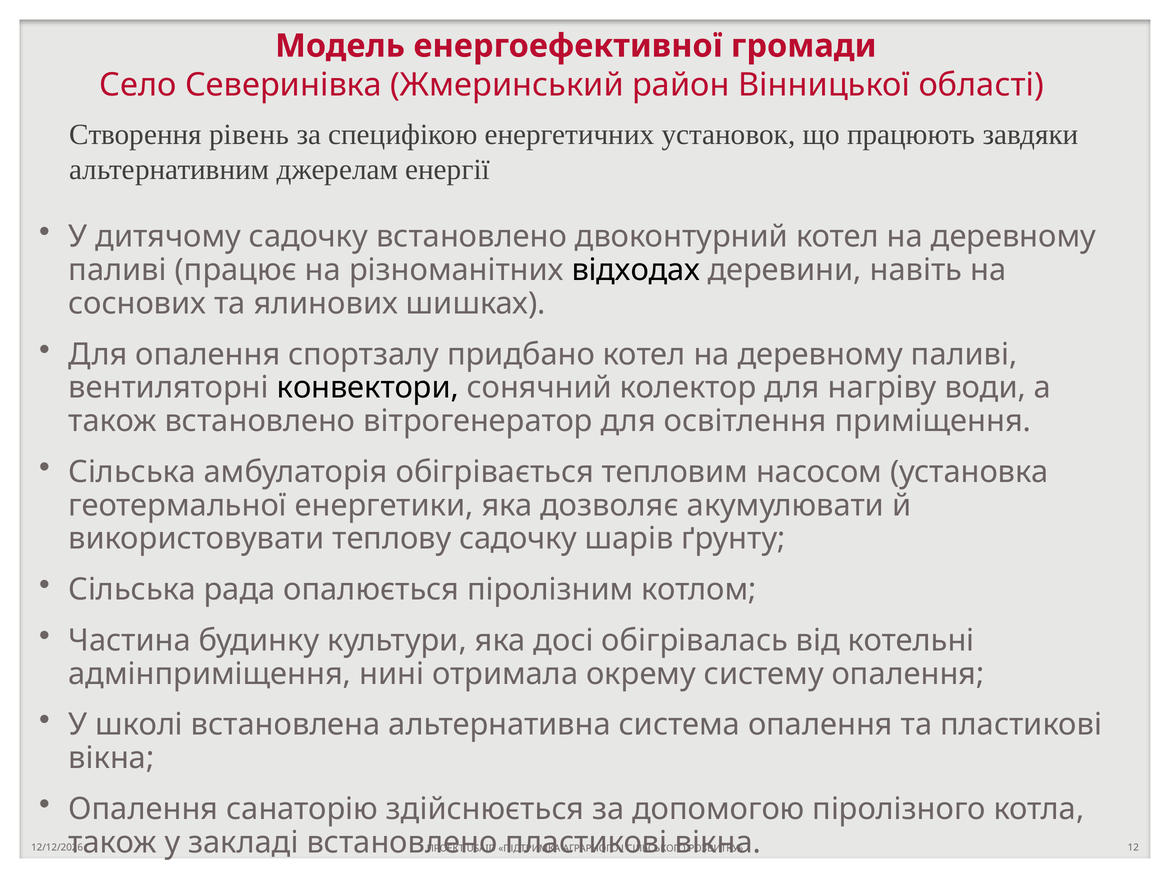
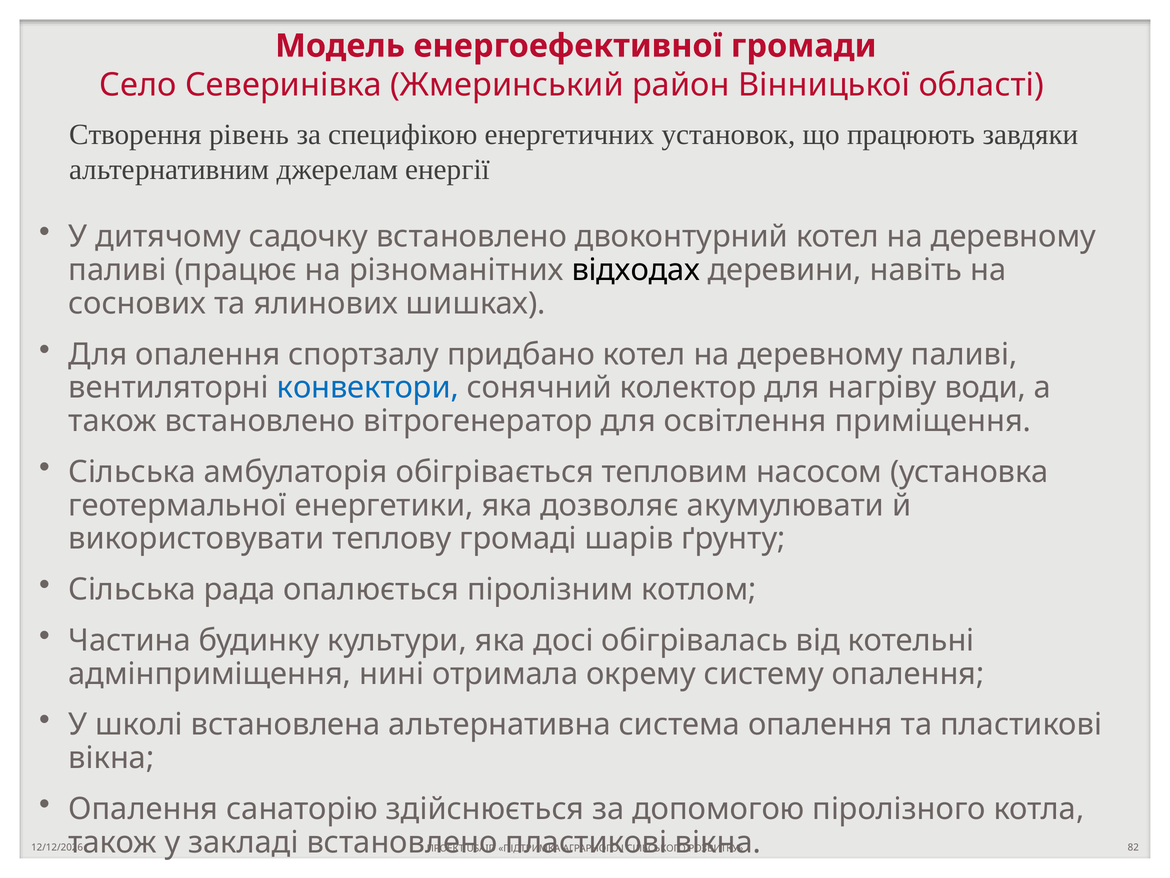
конвектори colour: black -> blue (368, 388)
теплову садочку: садочку -> громаді (518, 538)
12: 12 -> 82 (1133, 847)
